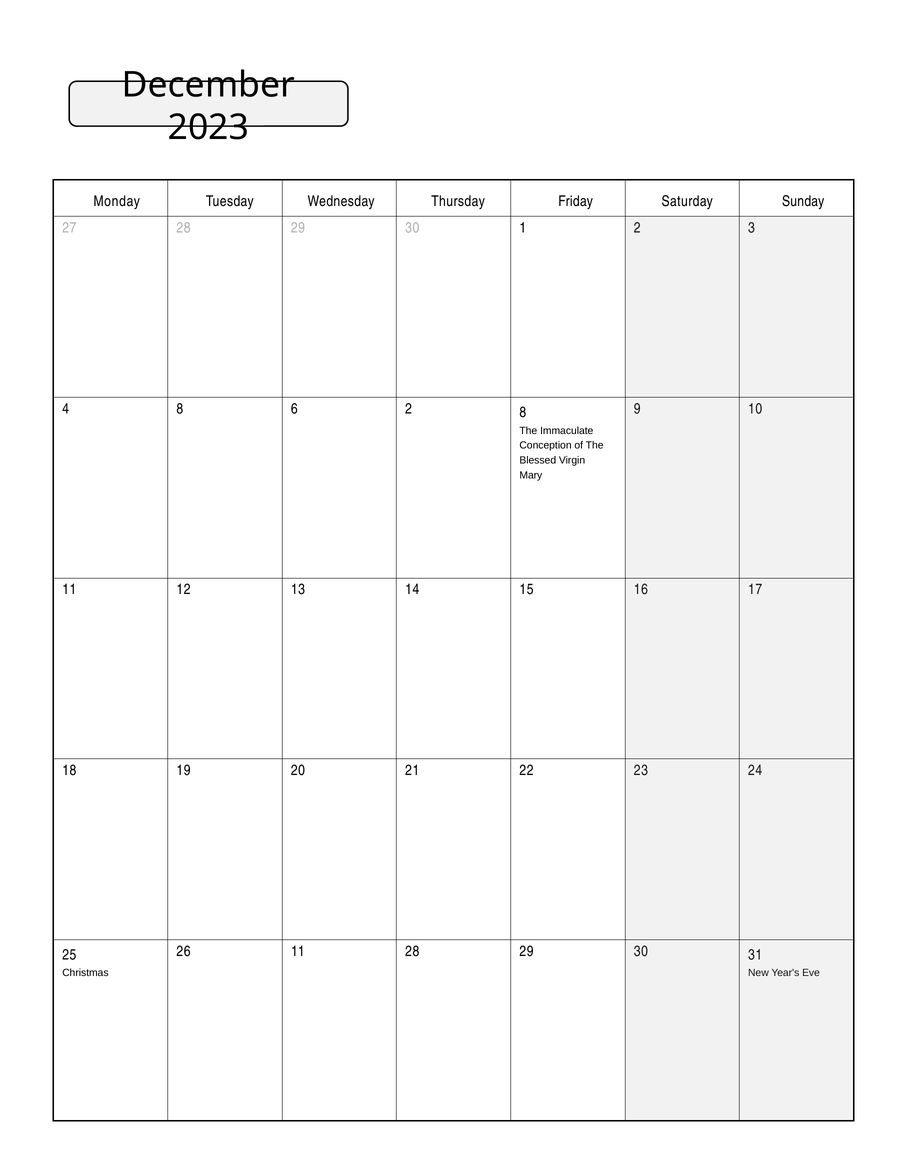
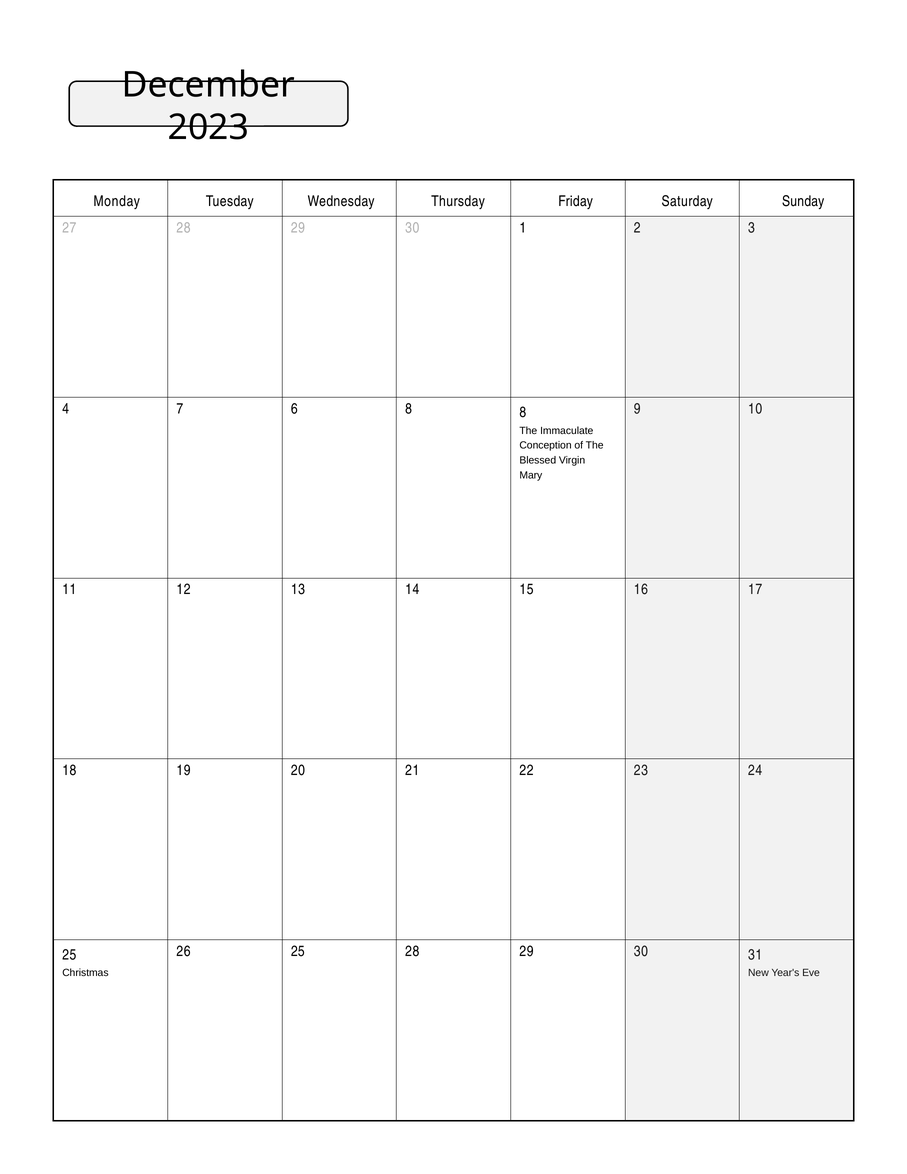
4 8: 8 -> 7 (180, 409)
6 2: 2 -> 8 (409, 409)
26 11: 11 -> 25 (298, 951)
